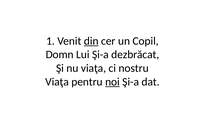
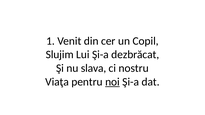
din underline: present -> none (91, 41)
Domn: Domn -> Slujim (60, 55)
nu viaţa: viaţa -> slava (94, 68)
